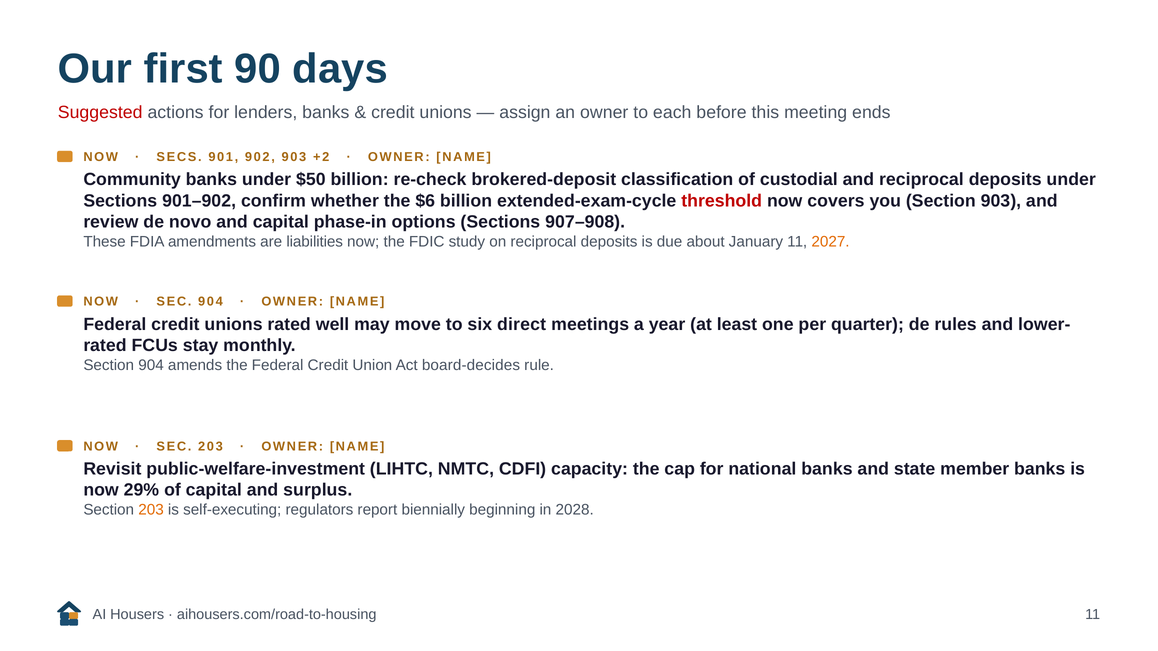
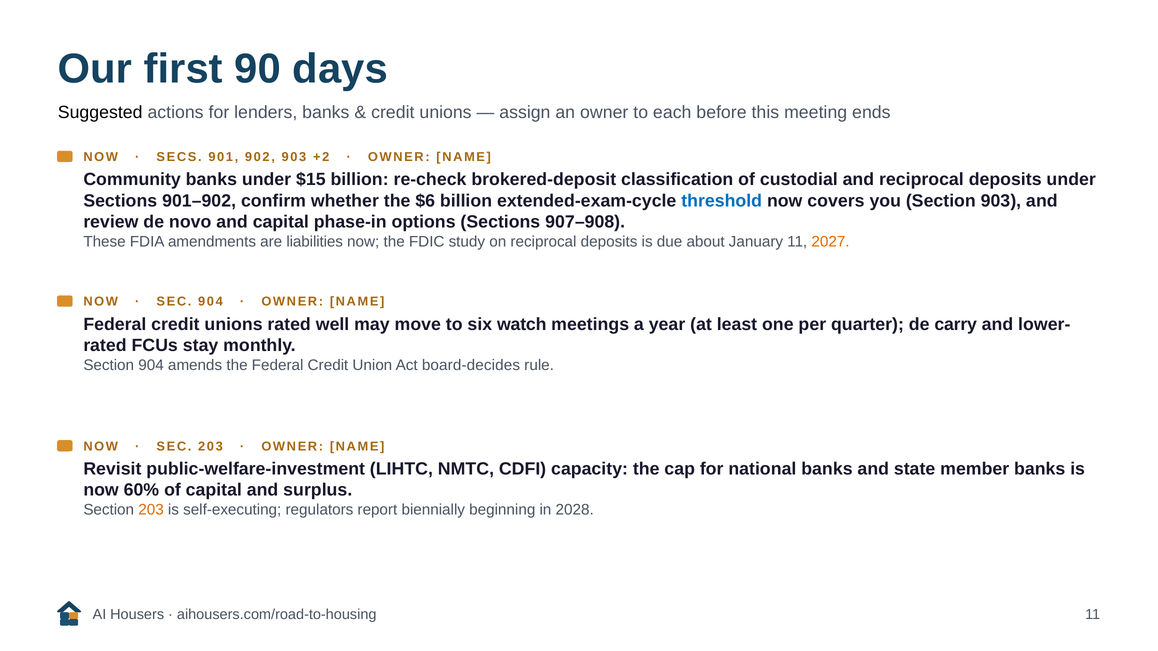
Suggested colour: red -> black (100, 112)
$50: $50 -> $15 (311, 180)
threshold colour: red -> blue (722, 201)
direct: direct -> watch (522, 324)
rules: rules -> carry (956, 324)
29%: 29% -> 60% (141, 490)
